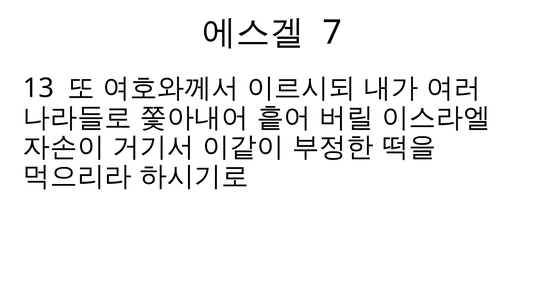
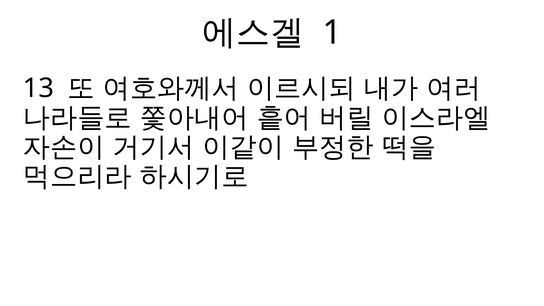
7: 7 -> 1 (332, 33)
